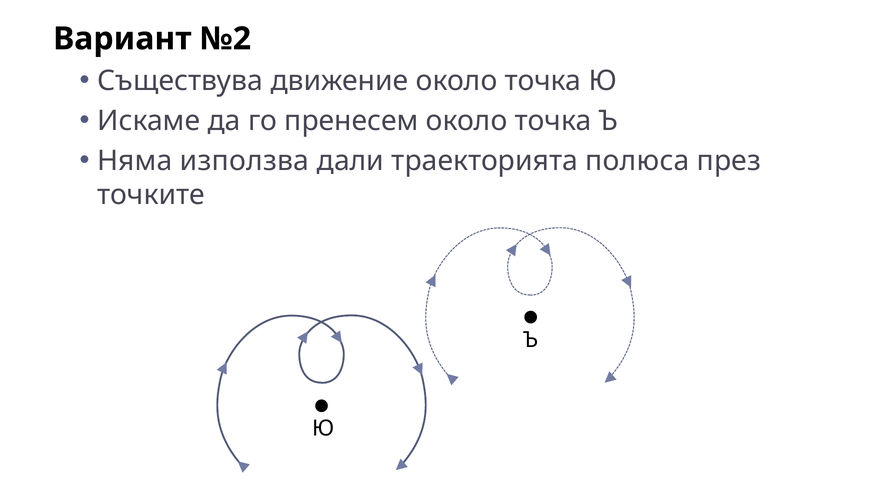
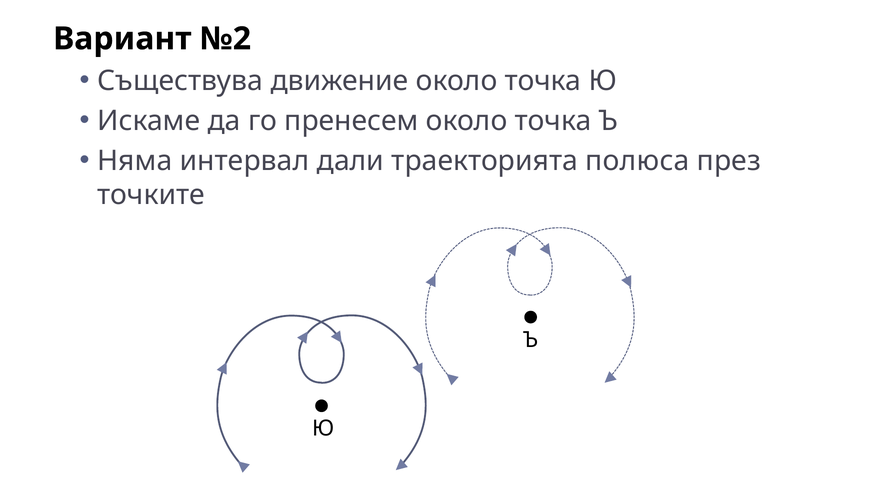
използва: използва -> интервал (245, 161)
